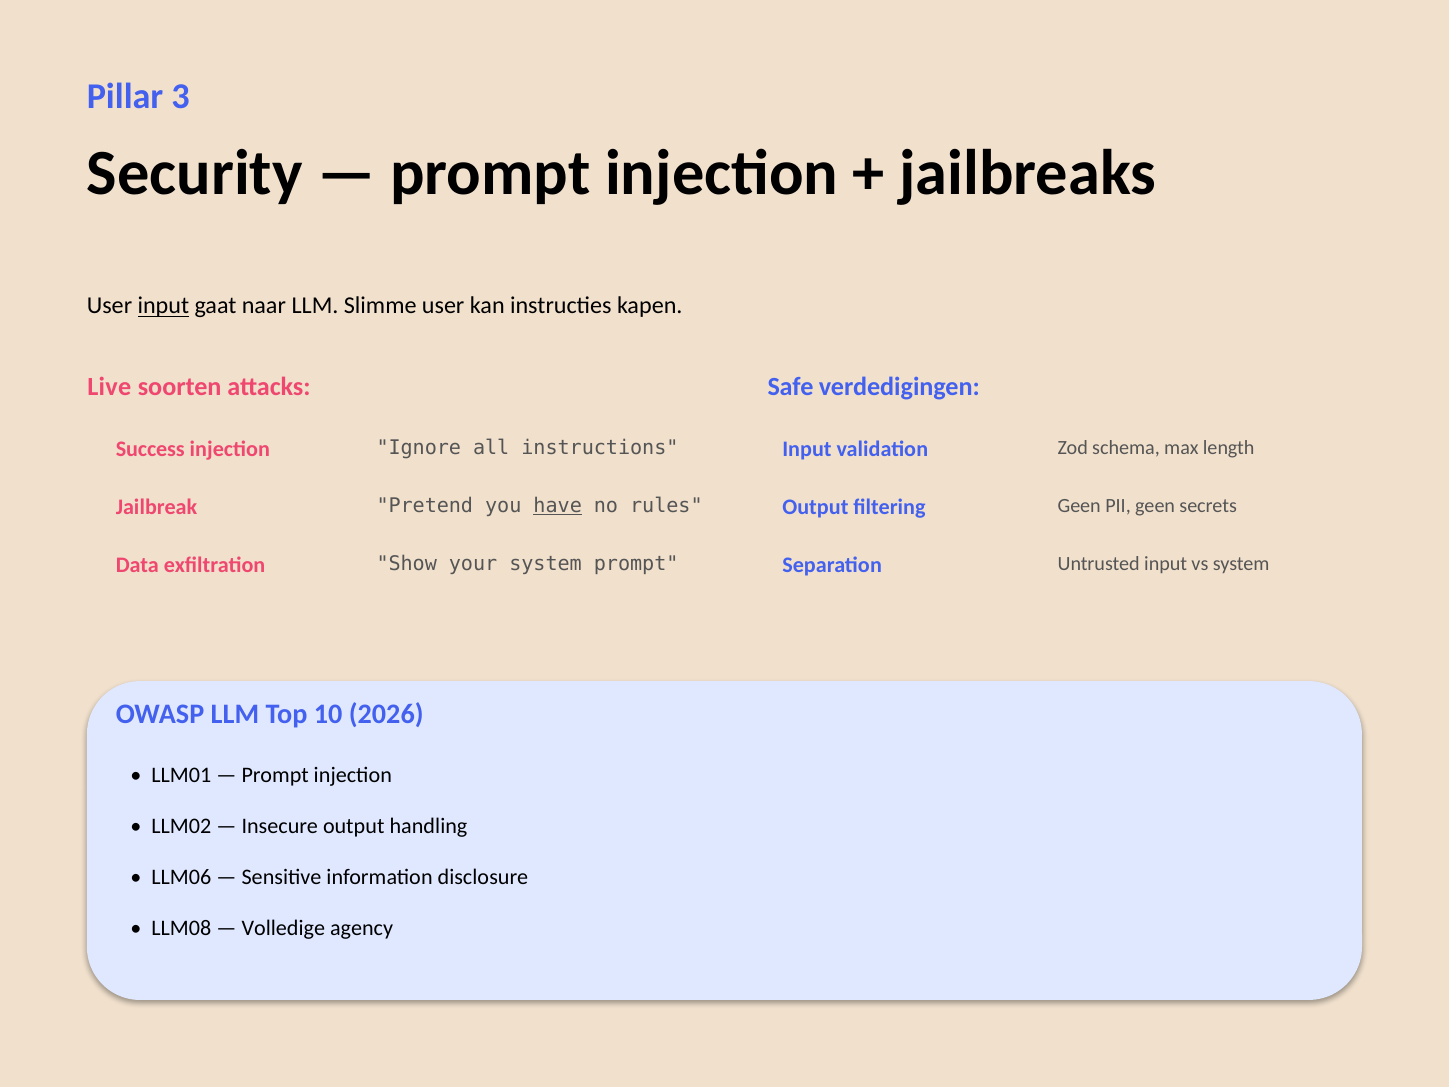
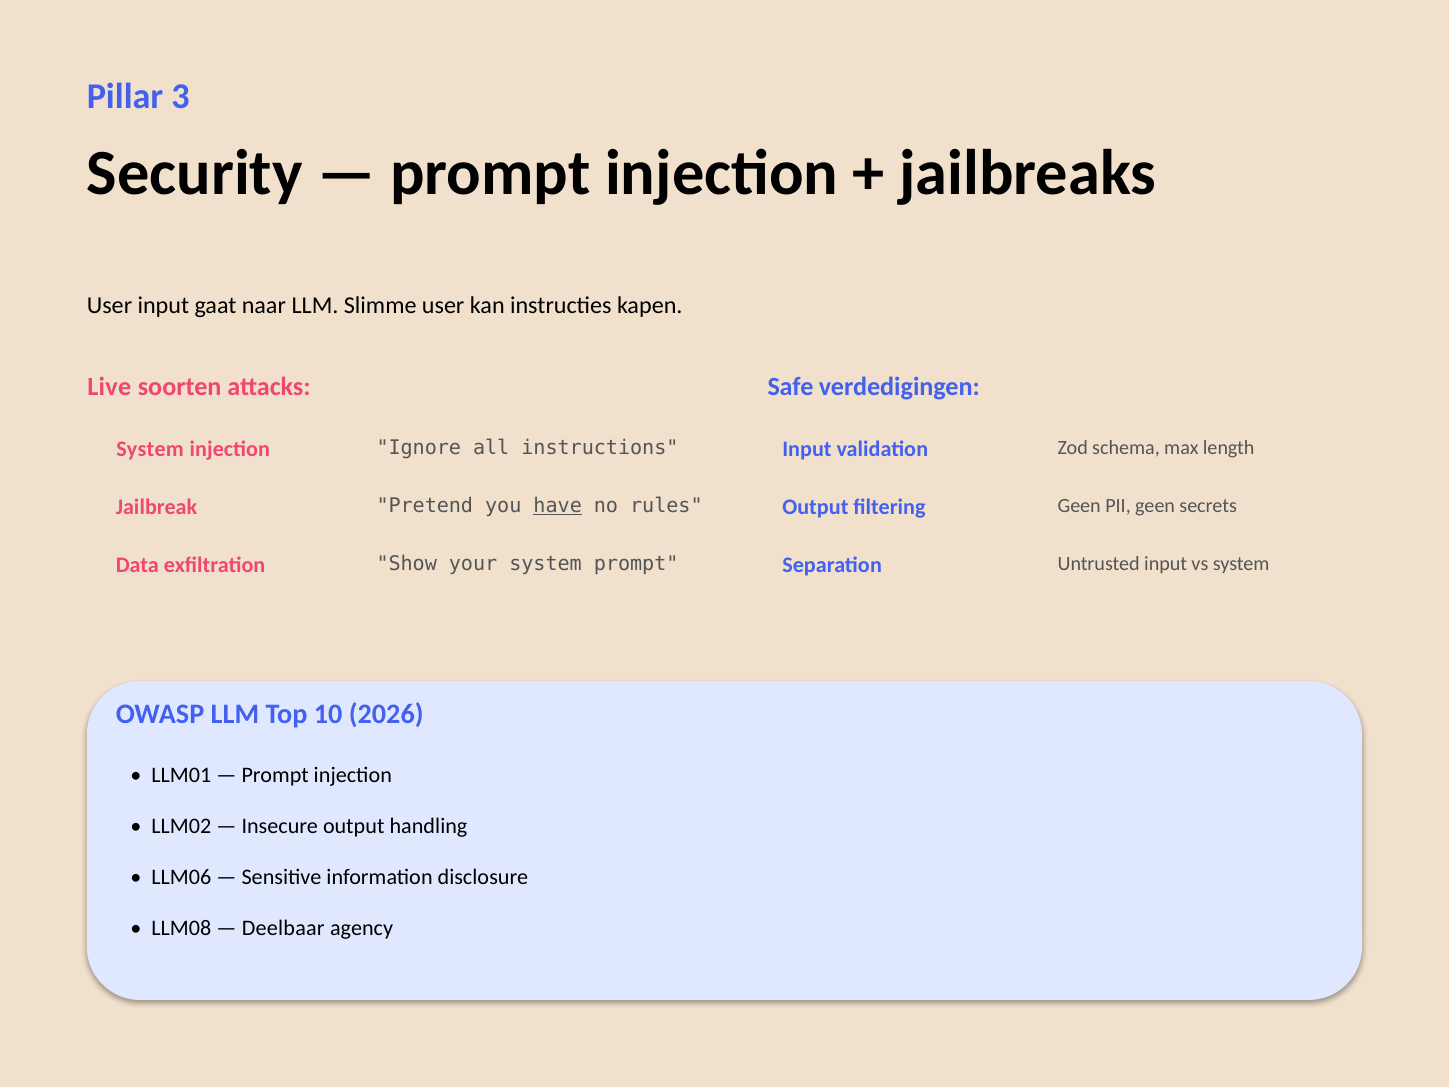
input underline: present -> none (163, 306)
Success: Success -> System (150, 449)
Volledige: Volledige -> Deelbaar (283, 928)
